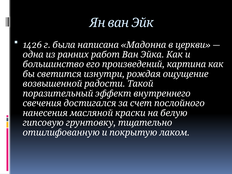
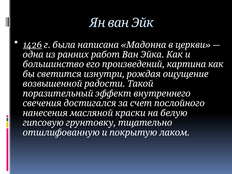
1426 underline: none -> present (32, 45)
